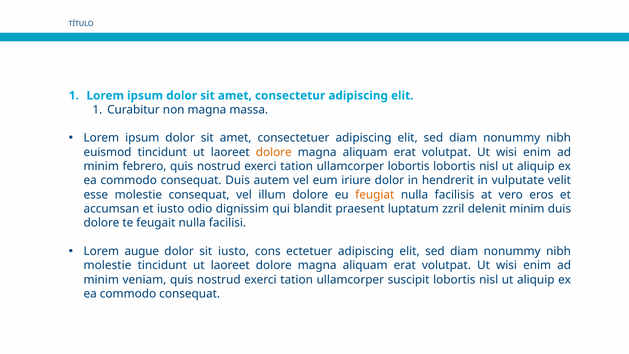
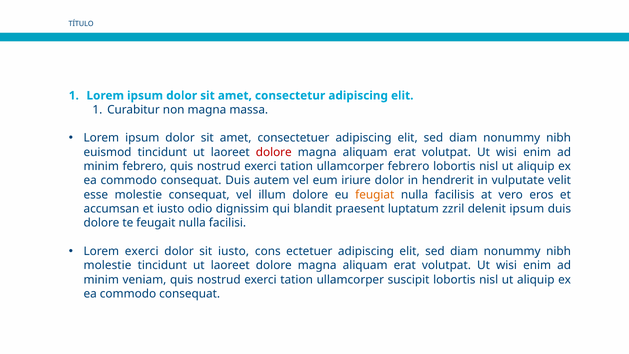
dolore colour: orange -> red (274, 152)
ullamcorper lobortis: lobortis -> febrero (409, 166)
delenit minim: minim -> ipsum (527, 209)
Lorem augue: augue -> exerci (142, 251)
